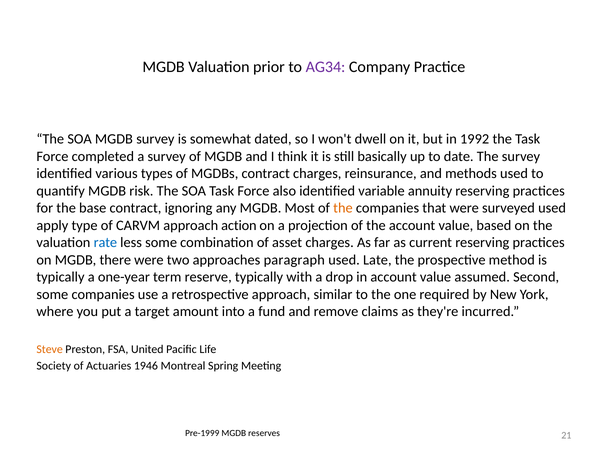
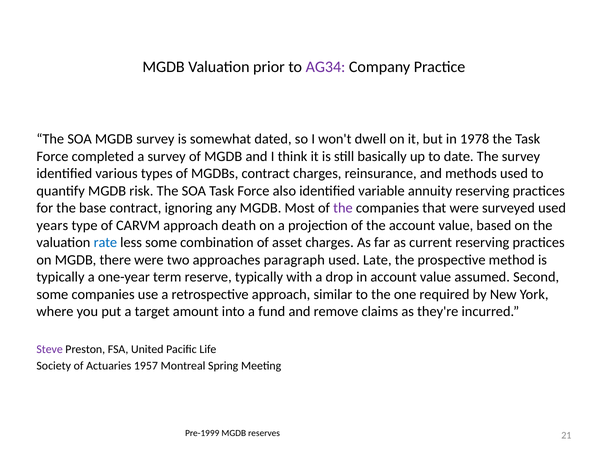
1992: 1992 -> 1978 (475, 139)
the colour: orange -> purple (343, 208)
apply: apply -> years (52, 225)
action: action -> death (239, 225)
Steve colour: orange -> purple (50, 350)
1946: 1946 -> 1957 (146, 366)
